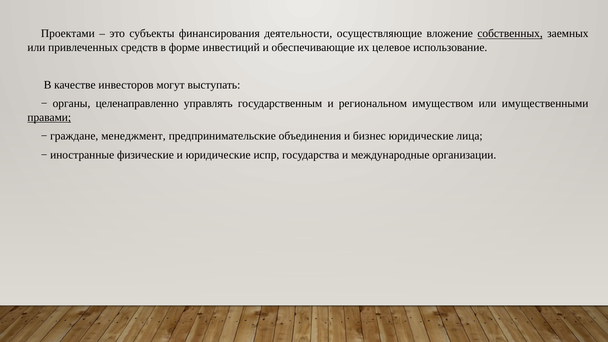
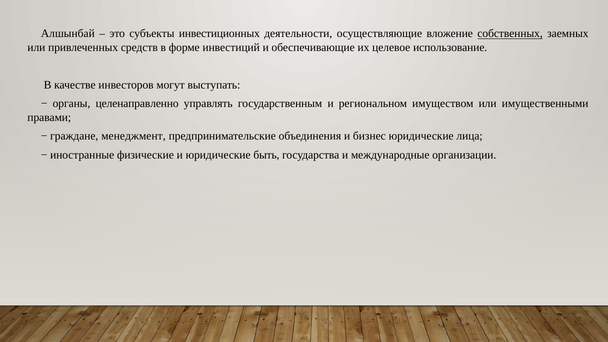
Проектами: Проектами -> Алшынбай (68, 34)
финансирования: финансирования -> инвестиционных (219, 34)
правами underline: present -> none (49, 117)
испр: испр -> быть (266, 155)
